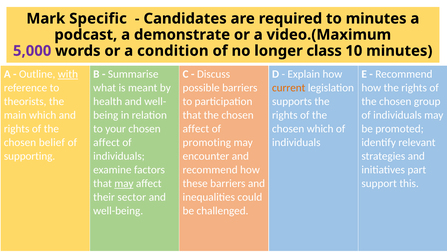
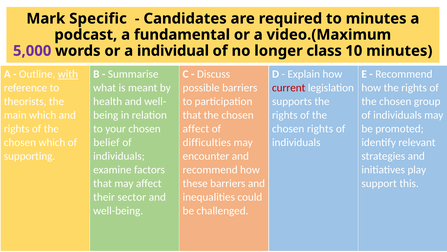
demonstrate: demonstrate -> fundamental (182, 35)
condition: condition -> individual (173, 51)
current colour: orange -> red (289, 88)
chosen which: which -> rights (320, 129)
chosen belief: belief -> which (52, 142)
affect: affect -> belief (106, 142)
promoting: promoting -> difficulties (207, 142)
part: part -> play (417, 169)
may underline: present -> none (124, 183)
